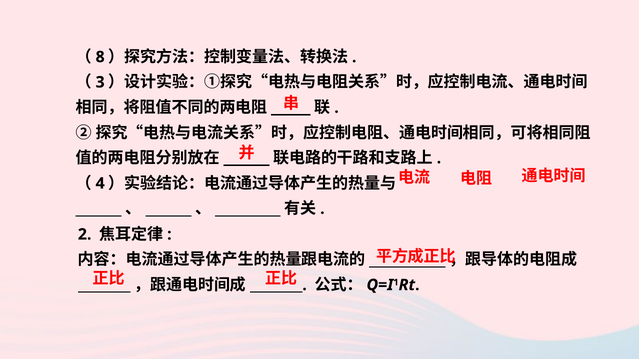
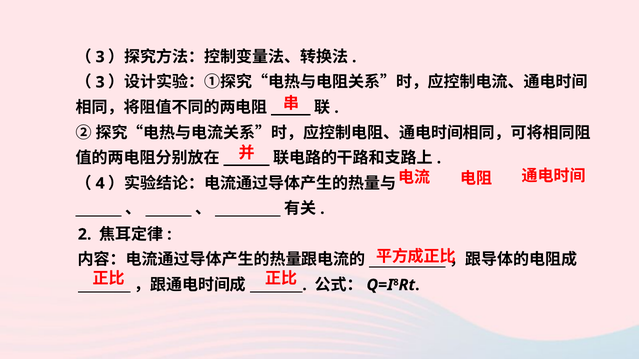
8: 8 -> 3 (100, 57)
1: 1 -> 8 (396, 283)
